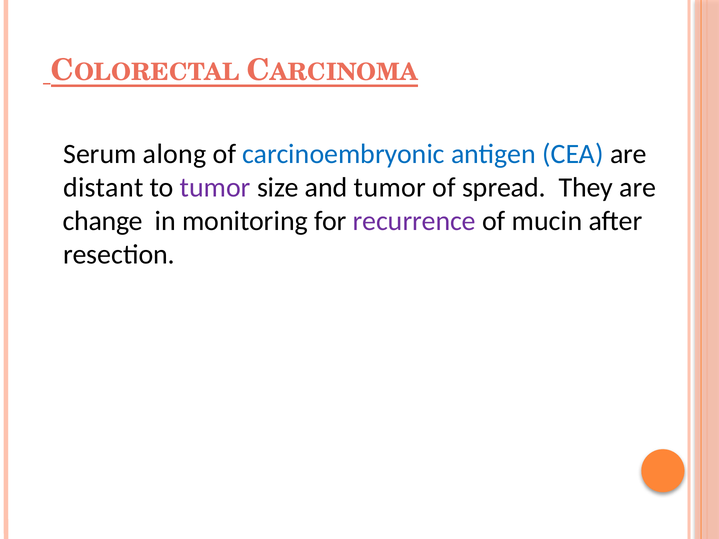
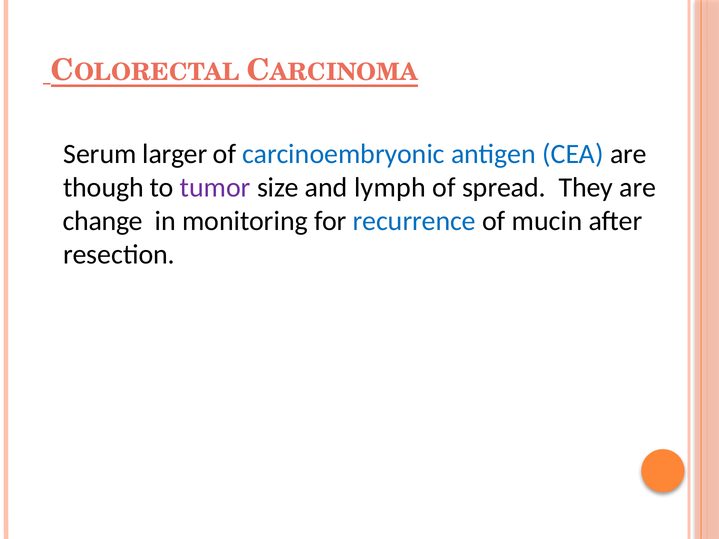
along: along -> larger (175, 154)
distant: distant -> though (103, 188)
and tumor: tumor -> lymph (390, 188)
recurrence colour: purple -> blue (414, 221)
